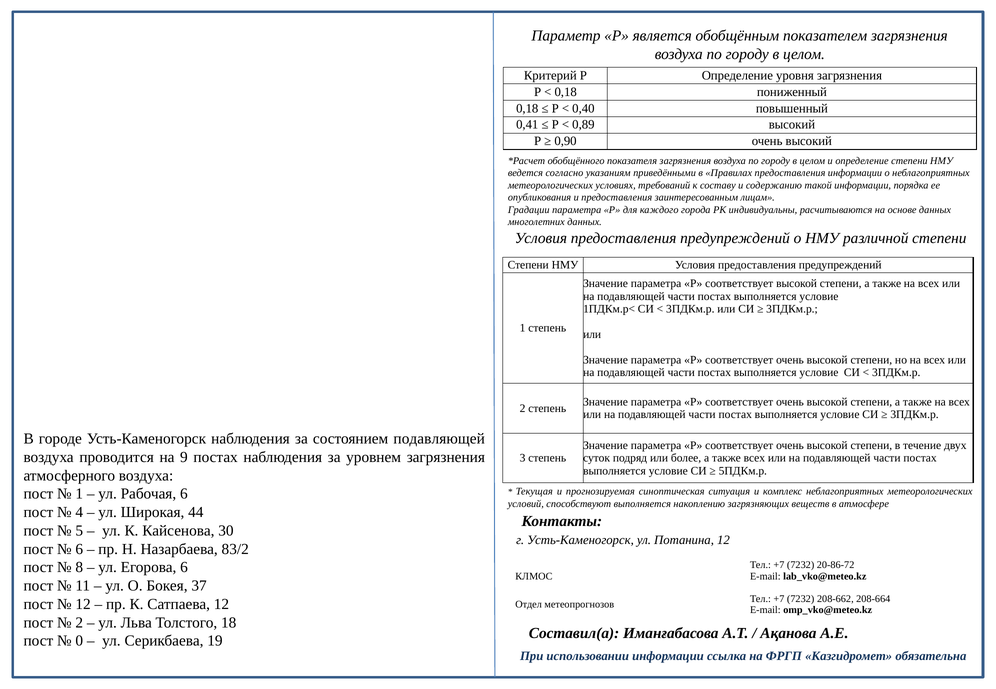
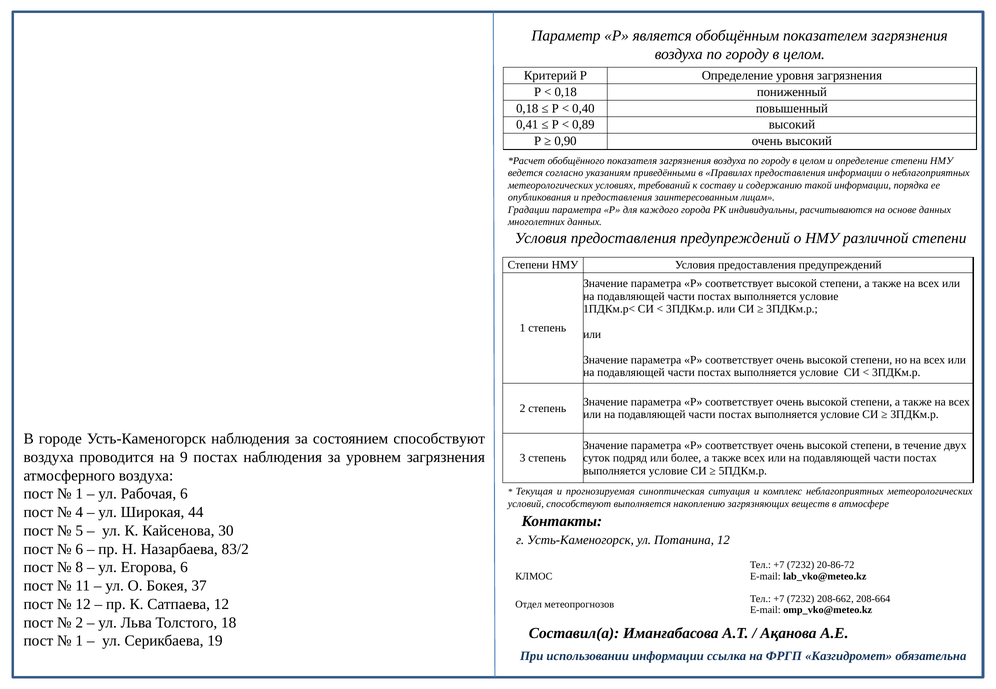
состоянием подавляющей: подавляющей -> способствуют (439, 439)
0: 0 -> 1 (79, 641)
